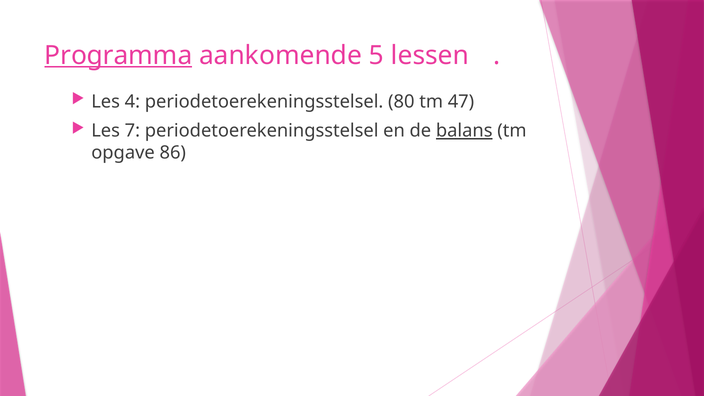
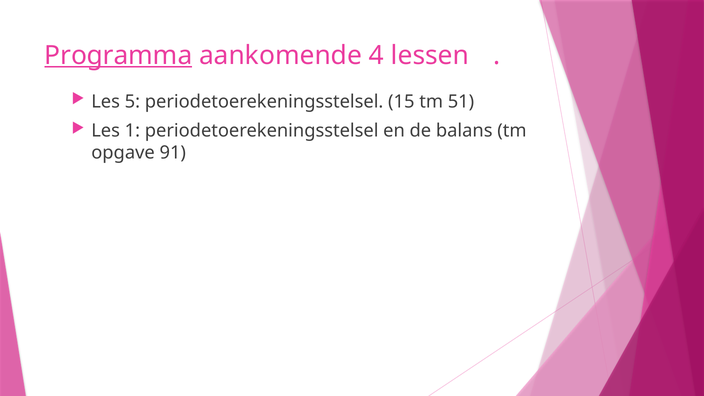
5: 5 -> 4 (376, 56)
4: 4 -> 5 (132, 102)
80: 80 -> 15 (401, 102)
47: 47 -> 51 (461, 102)
7: 7 -> 1 (132, 131)
balans underline: present -> none (464, 131)
86: 86 -> 91 (173, 153)
